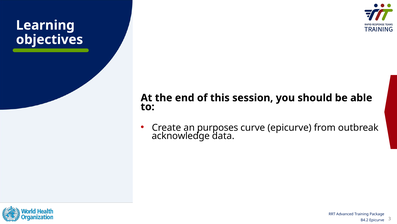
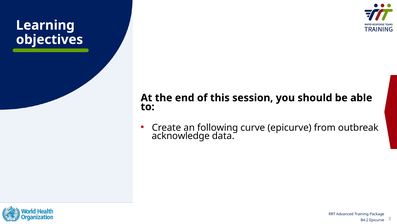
purposes: purposes -> following (218, 127)
